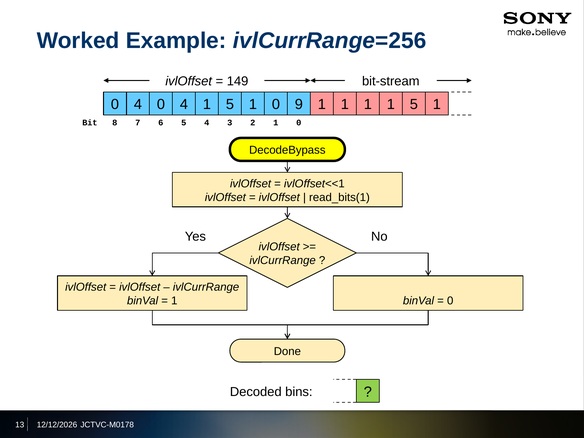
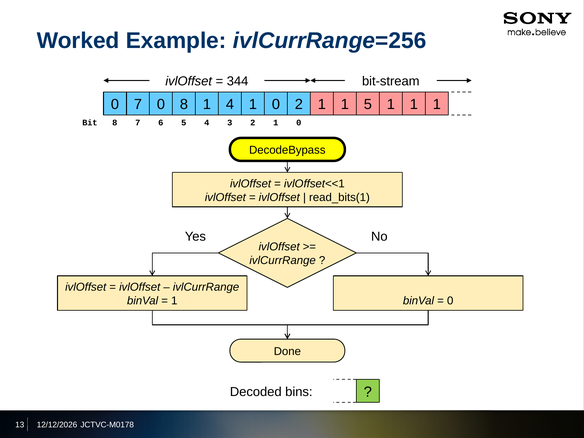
149: 149 -> 344 (238, 81)
4: 4 -> 7 (138, 104)
4: 4 -> 8 (184, 104)
5: 5 -> 4 (230, 104)
0 9: 9 -> 2 (299, 104)
1: 1 -> 5 (368, 104)
5: 5 -> 1 (414, 104)
